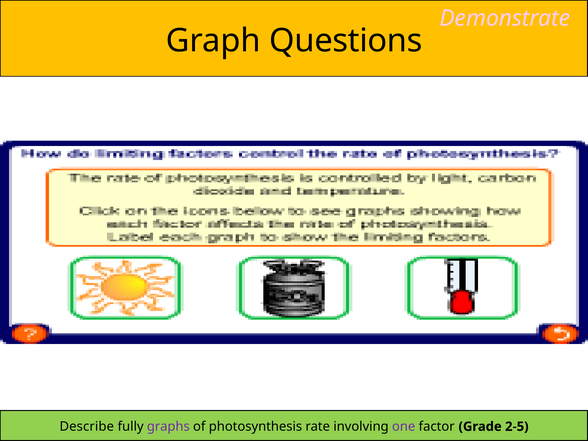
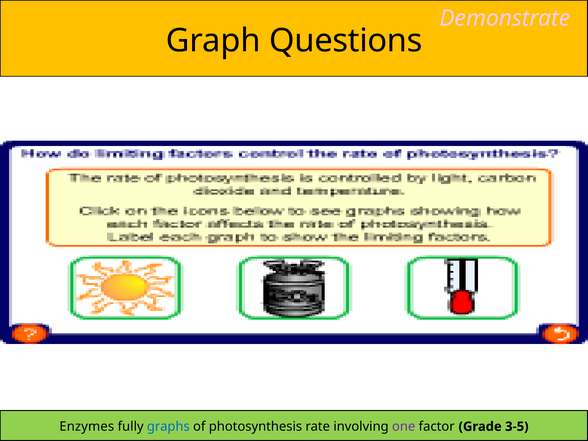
Describe: Describe -> Enzymes (87, 427)
graphs colour: purple -> blue (168, 427)
2-5: 2-5 -> 3-5 (517, 427)
